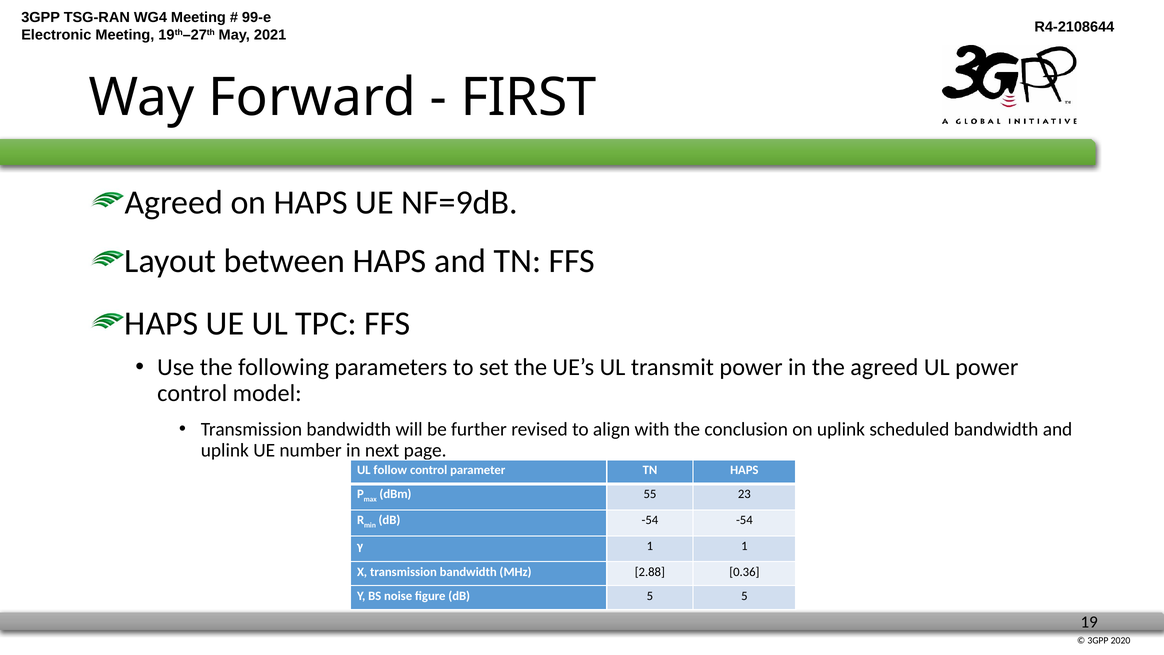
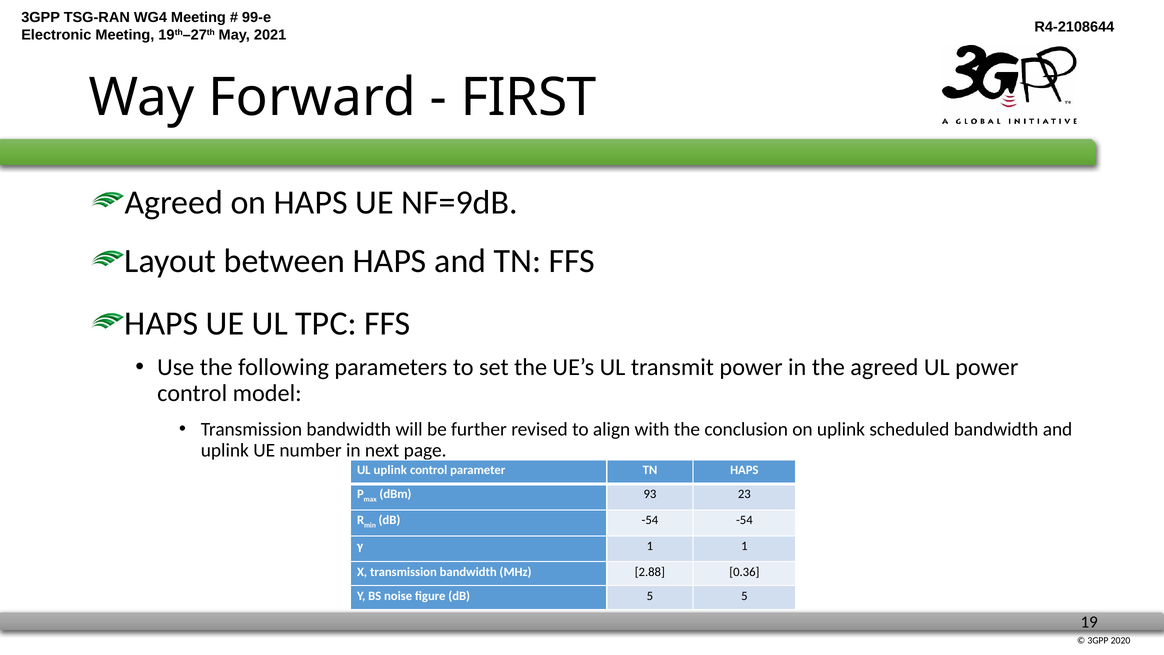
UL follow: follow -> uplink (390, 470)
55: 55 -> 93 (650, 494)
